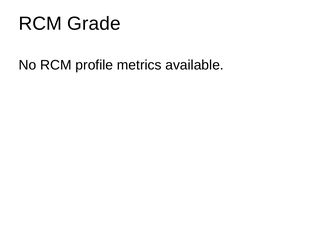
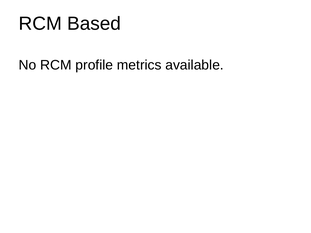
Grade: Grade -> Based (94, 24)
